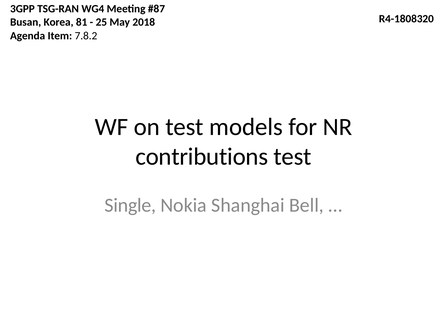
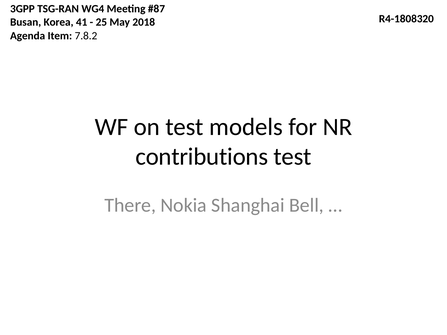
81: 81 -> 41 (82, 22)
Single: Single -> There (130, 206)
